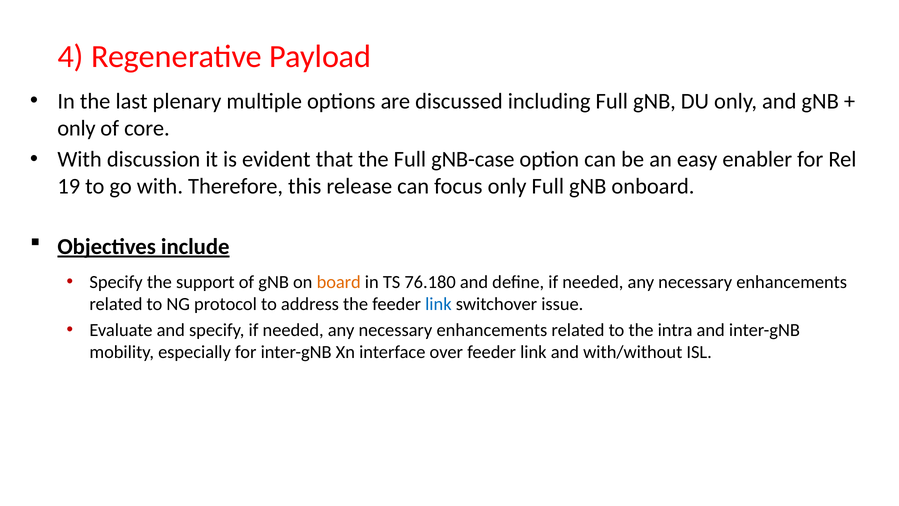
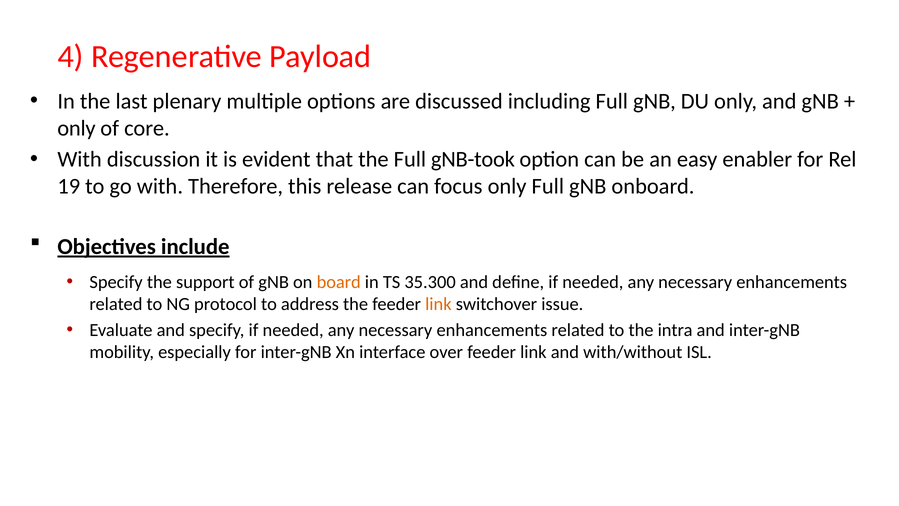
gNB-case: gNB-case -> gNB-took (473, 159)
76.180: 76.180 -> 35.300 (430, 282)
link colour: blue -> orange (438, 304)
